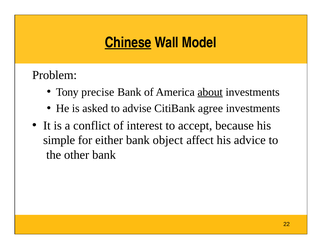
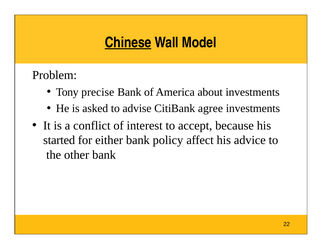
about underline: present -> none (210, 92)
simple: simple -> started (59, 140)
object: object -> policy (168, 140)
